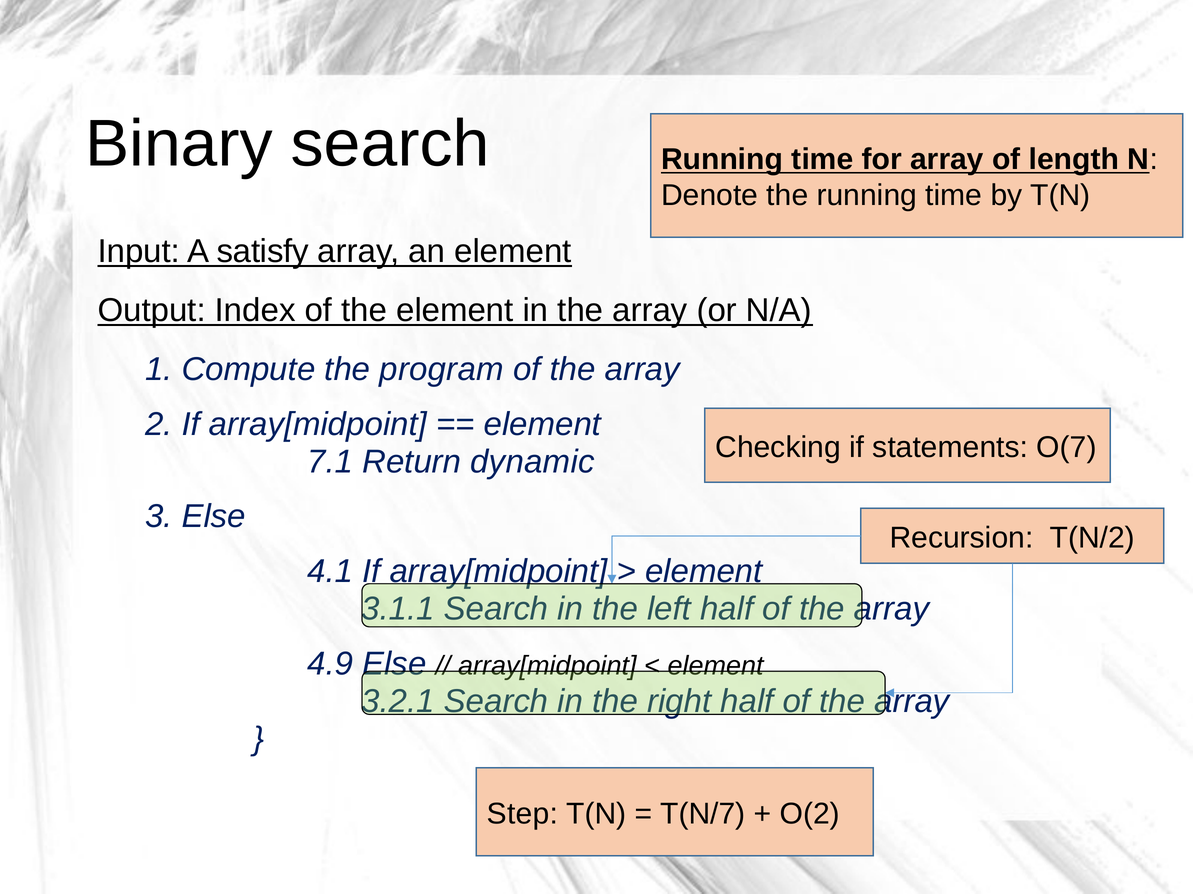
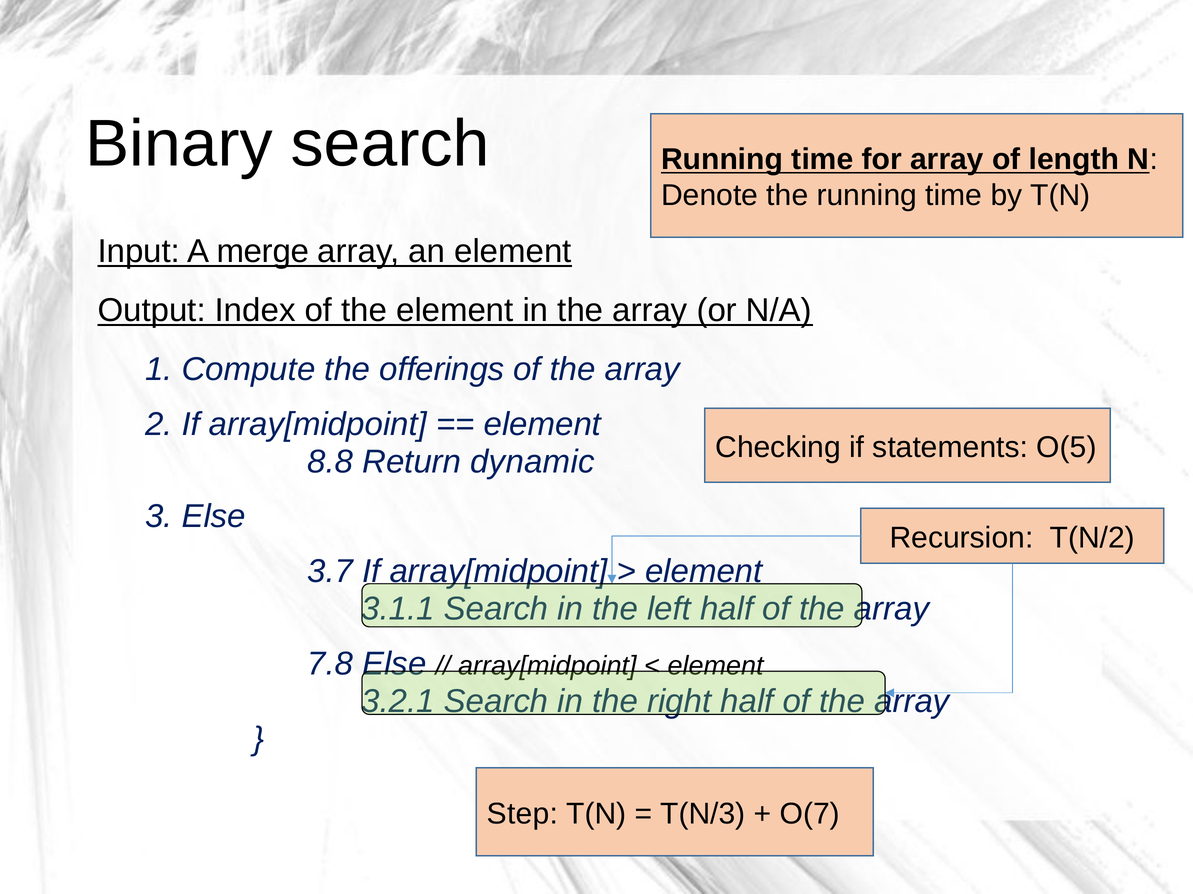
satisfy: satisfy -> merge (263, 252)
program: program -> offerings (442, 370)
O(7: O(7 -> O(5 (1066, 448)
7.1: 7.1 -> 8.8 (330, 462)
4.1: 4.1 -> 3.7 (330, 572)
4.9: 4.9 -> 7.8 (330, 664)
T(N/7: T(N/7 -> T(N/3 (703, 814)
O(2: O(2 -> O(7 (810, 814)
